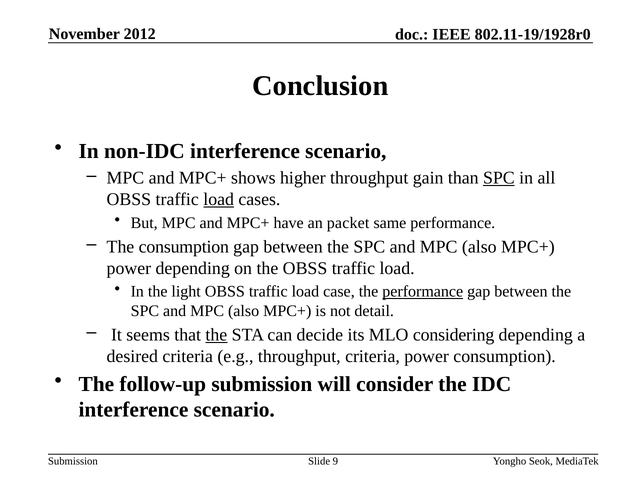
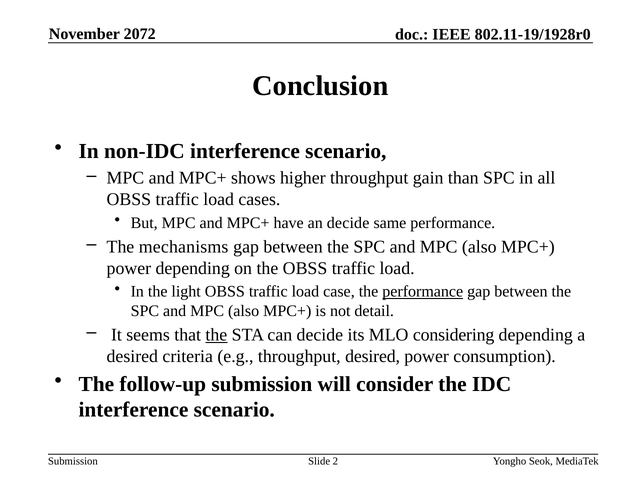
2012: 2012 -> 2072 (140, 34)
SPC underline: present -> none (499, 178)
load underline: present -> none (219, 199)
an packet: packet -> decide (348, 223)
The consumption: consumption -> mechanisms (184, 247)
throughput criteria: criteria -> desired (373, 356)
9: 9 -> 2 (335, 461)
